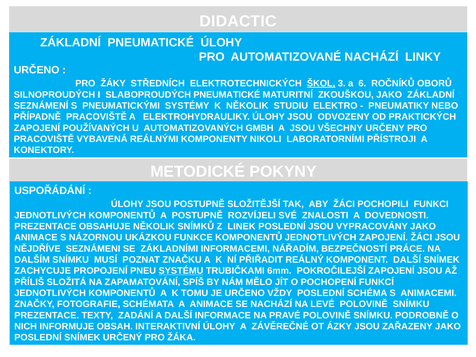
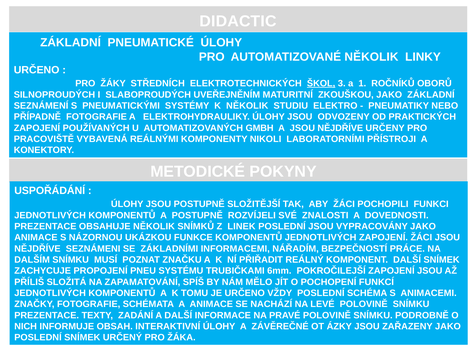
AUTOMATIZOVANÉ NACHÁZÍ: NACHÁZÍ -> NĚKOLIK (371, 57)
6: 6 -> 1 (362, 83)
SLABOPROUDÝCH PNEUMATICKÉ: PNEUMATICKÉ -> UVEŘEJNĚNÍM (227, 95)
PŘÍPADNĚ PRACOVIŠTĚ: PRACOVIŠTĚ -> FOTOGRAFIE (96, 117)
A JSOU VŠECHNY: VŠECHNY -> NĚJDŘÍVE (340, 128)
SYSTÉMU underline: present -> none (181, 271)
